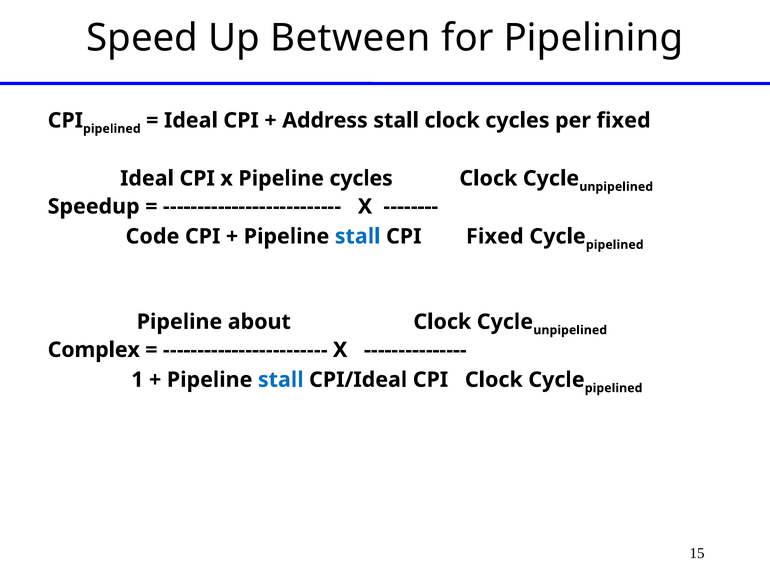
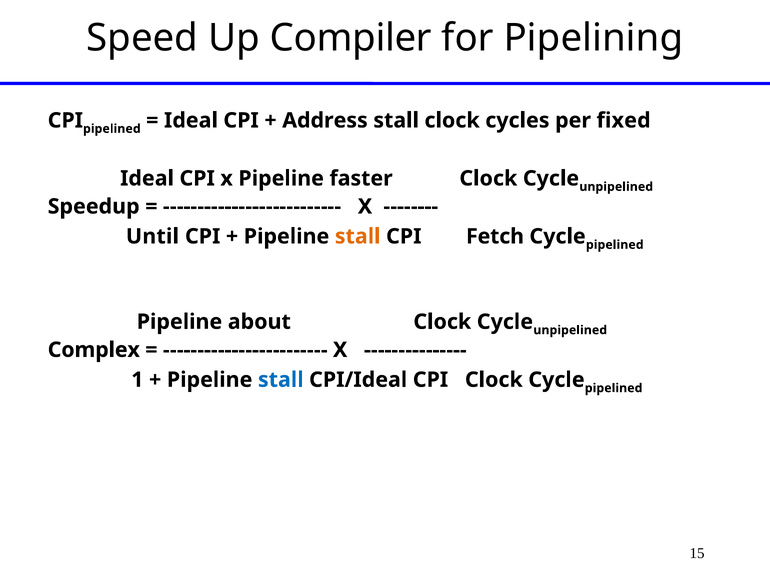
Between: Between -> Compiler (351, 38)
Pipeline cycles: cycles -> faster (361, 178)
Code: Code -> Until (152, 236)
stall colour: blue -> orange (358, 236)
CPI Fixed: Fixed -> Fetch (495, 236)
